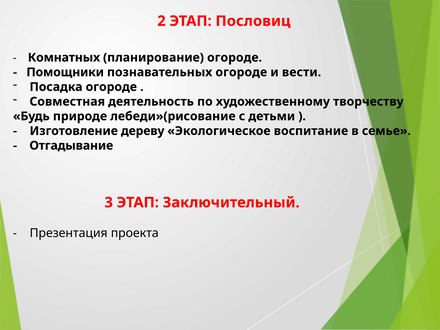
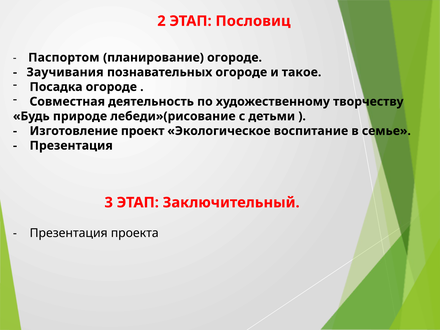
Комнатных: Комнатных -> Паспортом (64, 58)
Помощники: Помощники -> Заучивания (65, 72)
вести: вести -> такое (302, 72)
дереву: дереву -> проект (143, 131)
Отгадывание: Отгадывание -> Презентация (71, 146)
